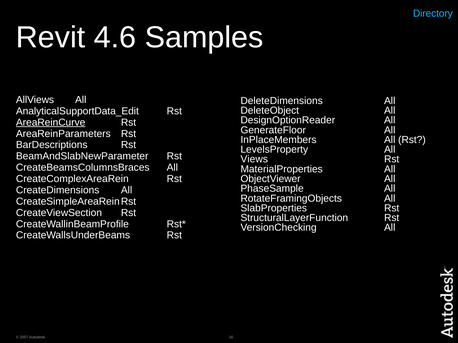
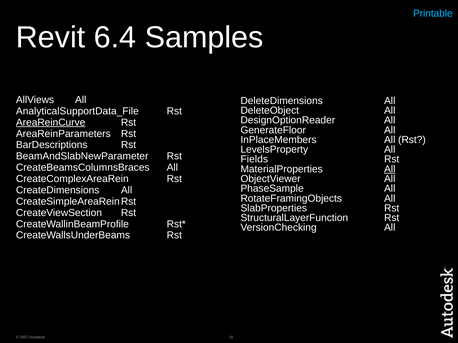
Directory: Directory -> Printable (433, 14)
4.6: 4.6 -> 6.4 (115, 38)
AnalyticalSupportData_Edit: AnalyticalSupportData_Edit -> AnalyticalSupportData_File (77, 111)
Views: Views -> Fields (254, 160)
All underline: none -> present (390, 169)
